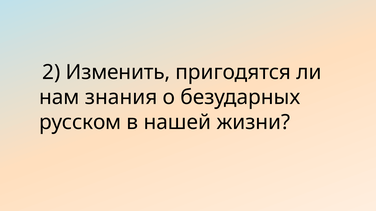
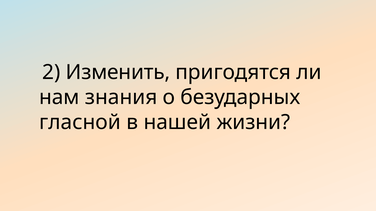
русском: русском -> гласной (80, 123)
